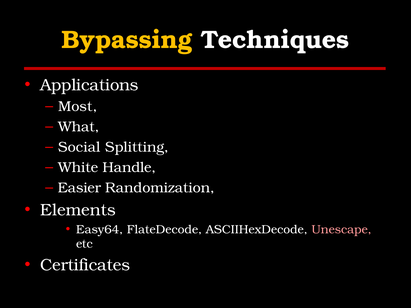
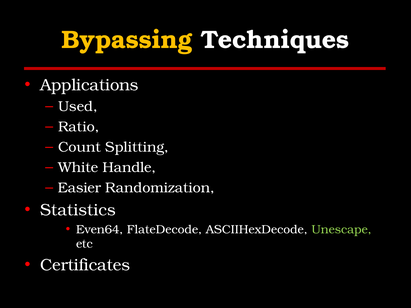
Most: Most -> Used (78, 107)
What: What -> Ratio (79, 127)
Social: Social -> Count (79, 147)
Elements: Elements -> Statistics (78, 210)
Easy64: Easy64 -> Even64 (100, 230)
Unescape colour: pink -> light green (341, 230)
